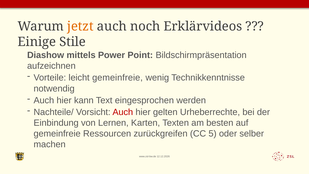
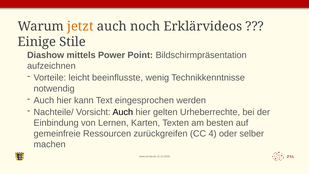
leicht gemeinfreie: gemeinfreie -> beeinflusste (118, 78)
Auch colour: red -> black (123, 112)
5: 5 -> 4 (213, 134)
